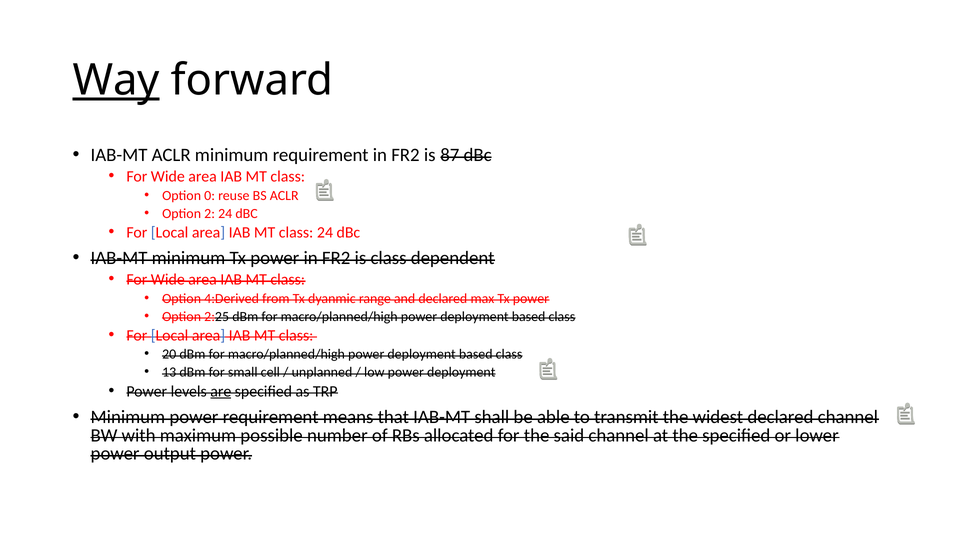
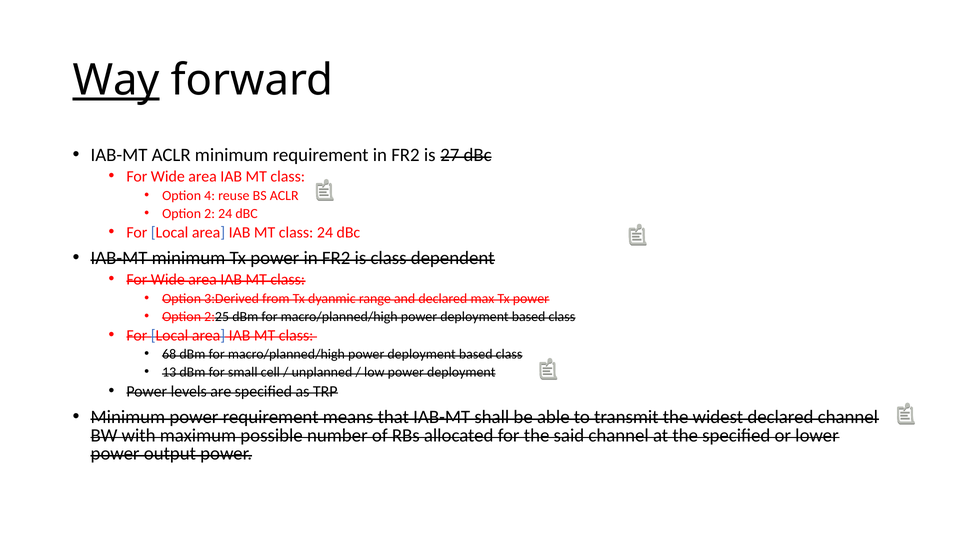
87: 87 -> 27 (450, 155)
0: 0 -> 4 (210, 195)
4:Derived: 4:Derived -> 3:Derived (232, 298)
20: 20 -> 68 (169, 354)
are underline: present -> none (221, 391)
